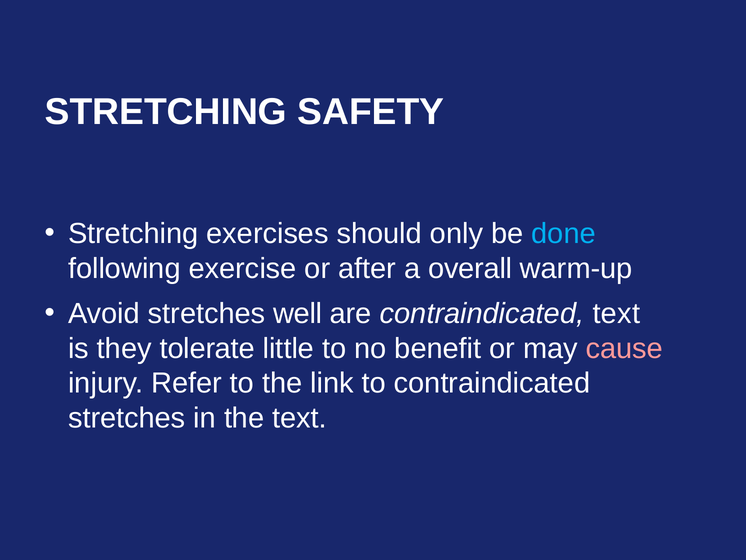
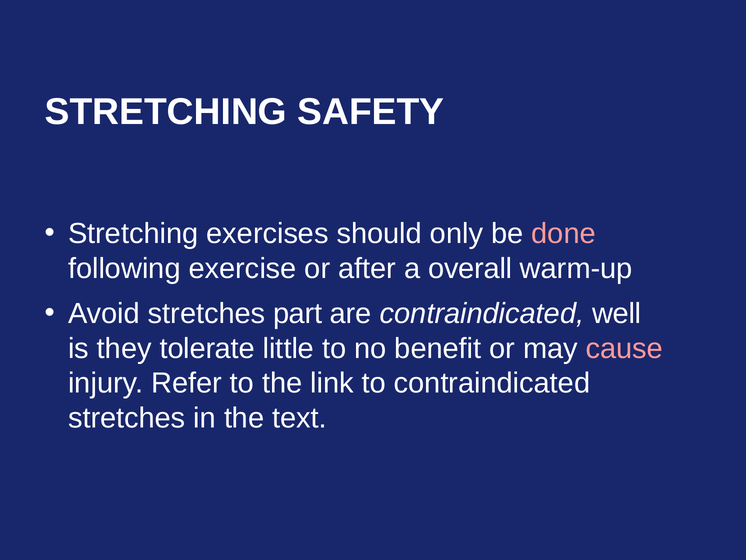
done colour: light blue -> pink (564, 234)
well: well -> part (298, 313)
contraindicated text: text -> well (617, 313)
